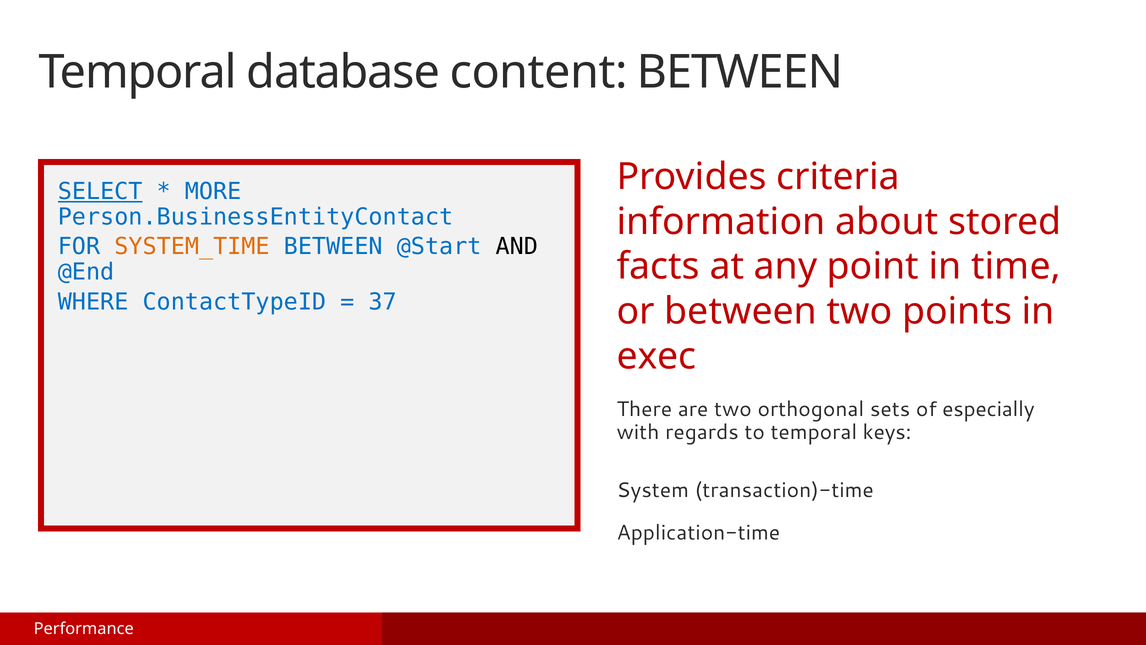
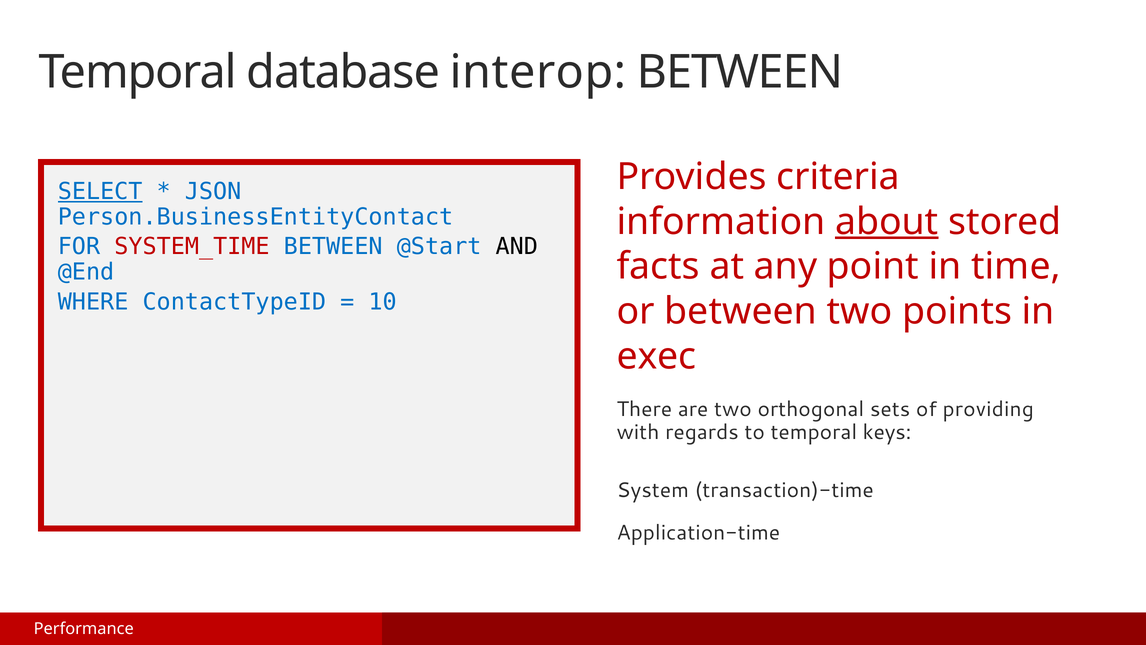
content: content -> interop (538, 72)
MORE: MORE -> JSON (213, 191)
about underline: none -> present (887, 221)
SYSTEM_TIME colour: orange -> red (192, 247)
37: 37 -> 10 (383, 302)
especially: especially -> providing (988, 409)
